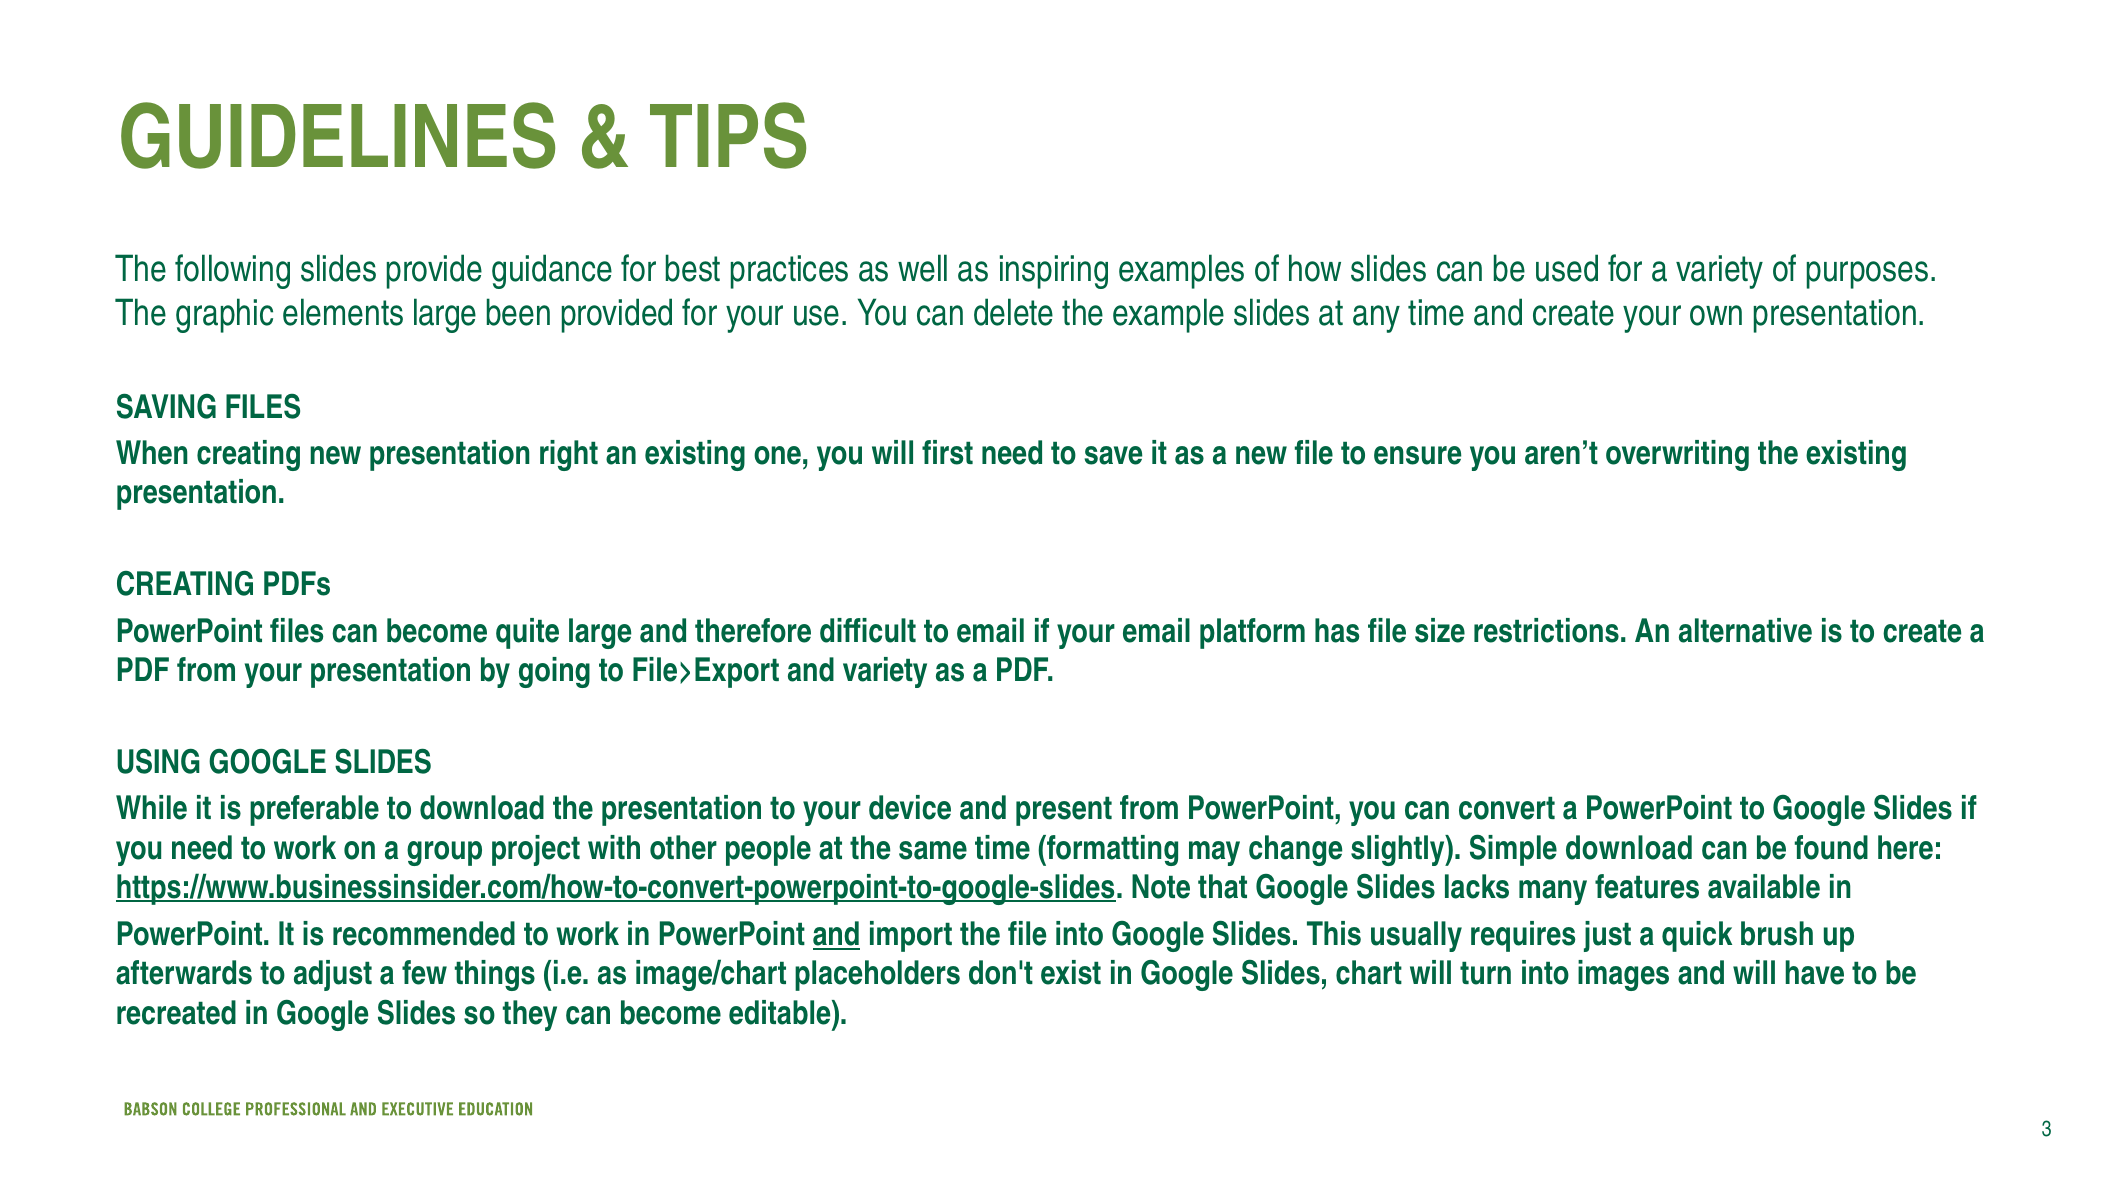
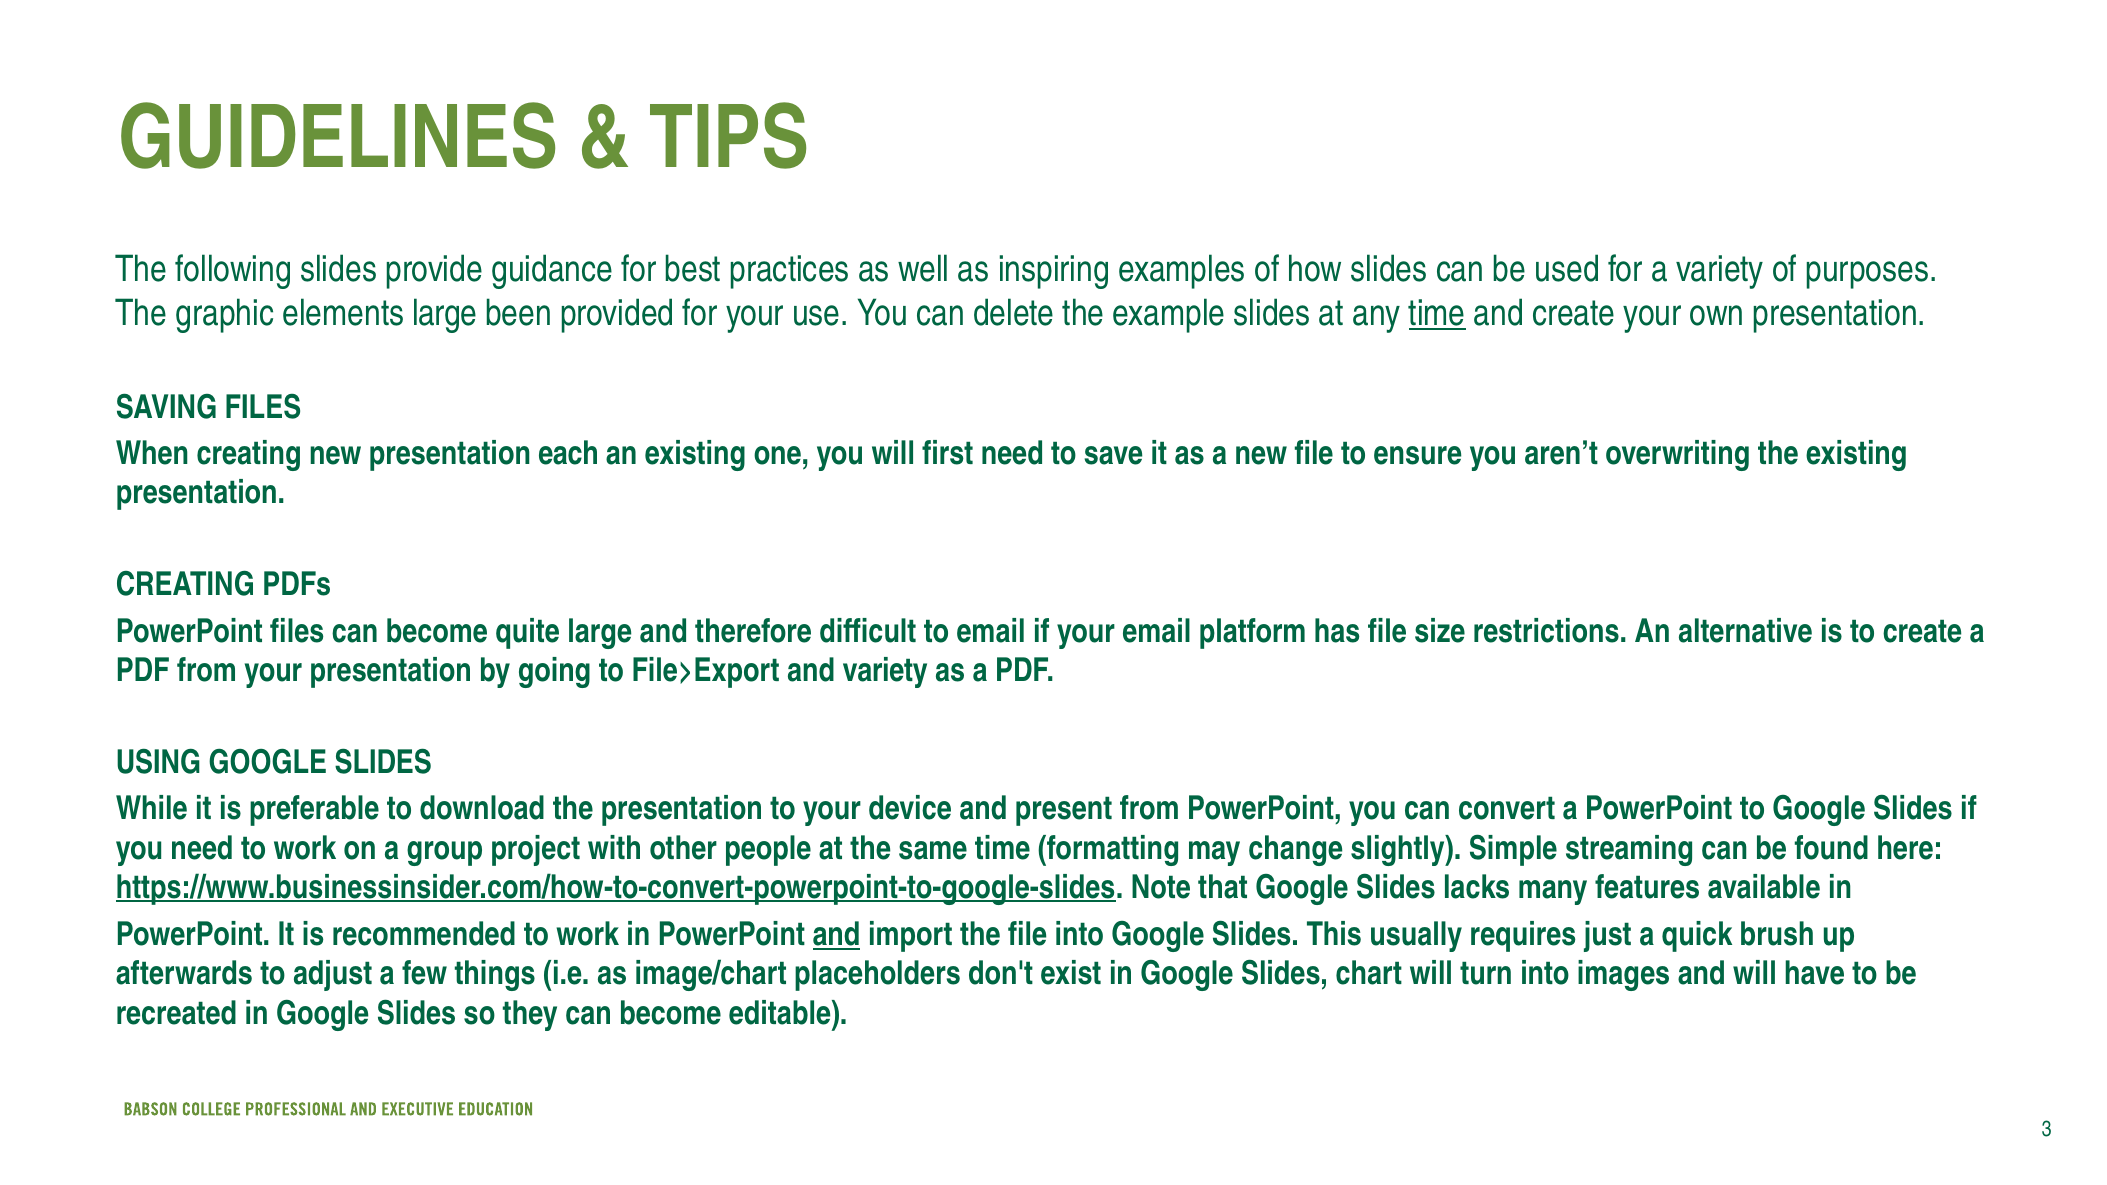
time underline: none -> present (1437, 313)
right: right -> each (569, 454)
Simple download: download -> streaming (1629, 849)
